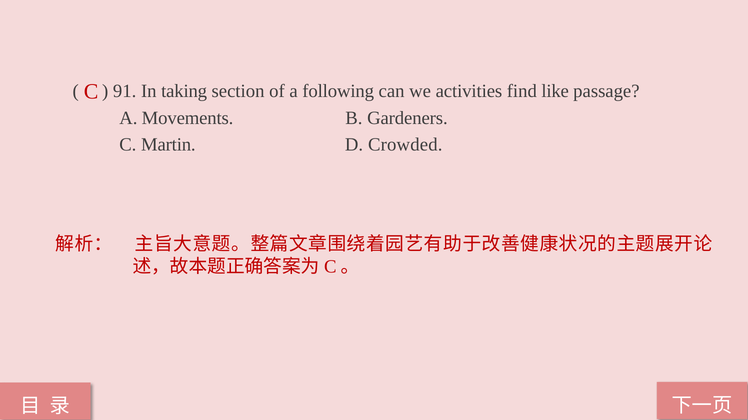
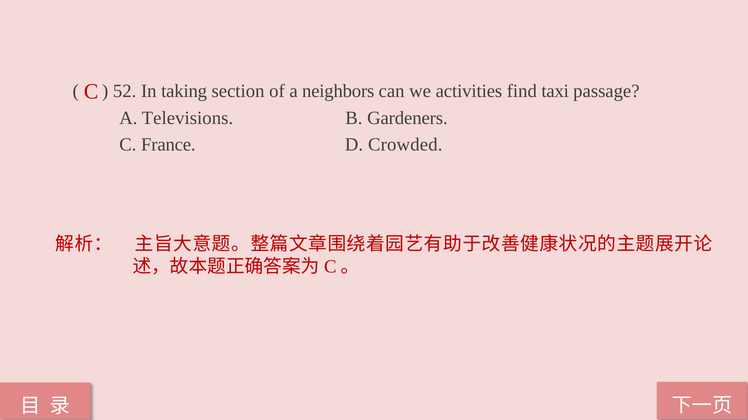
91: 91 -> 52 (125, 91)
following: following -> neighbors (338, 91)
like: like -> taxi (555, 91)
Movements: Movements -> Televisions (187, 118)
Martin: Martin -> France (168, 145)
